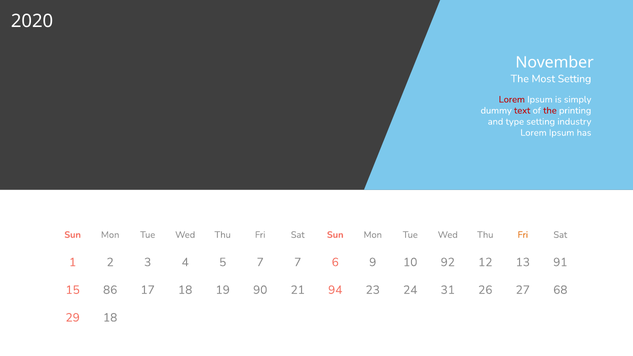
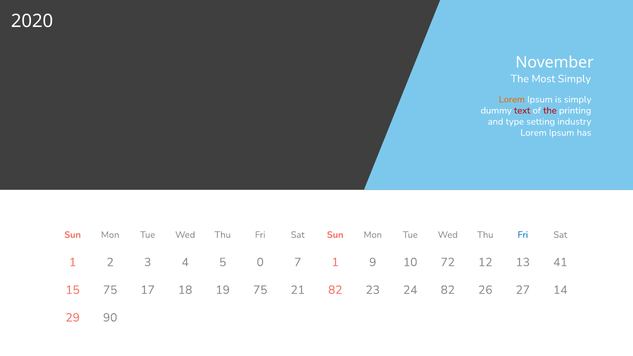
Most Setting: Setting -> Simply (574, 79)
Lorem colour: red -> orange (512, 99)
Fri colour: orange -> blue (523, 235)
5 7: 7 -> 0 (260, 262)
7 6: 6 -> 1 (335, 262)
92: 92 -> 72 (448, 262)
91: 91 -> 41 (560, 262)
15 86: 86 -> 75 (110, 290)
19 90: 90 -> 75 (260, 290)
21 94: 94 -> 82 (335, 290)
24 31: 31 -> 82 (448, 290)
68: 68 -> 14 (560, 290)
29 18: 18 -> 90 (110, 318)
